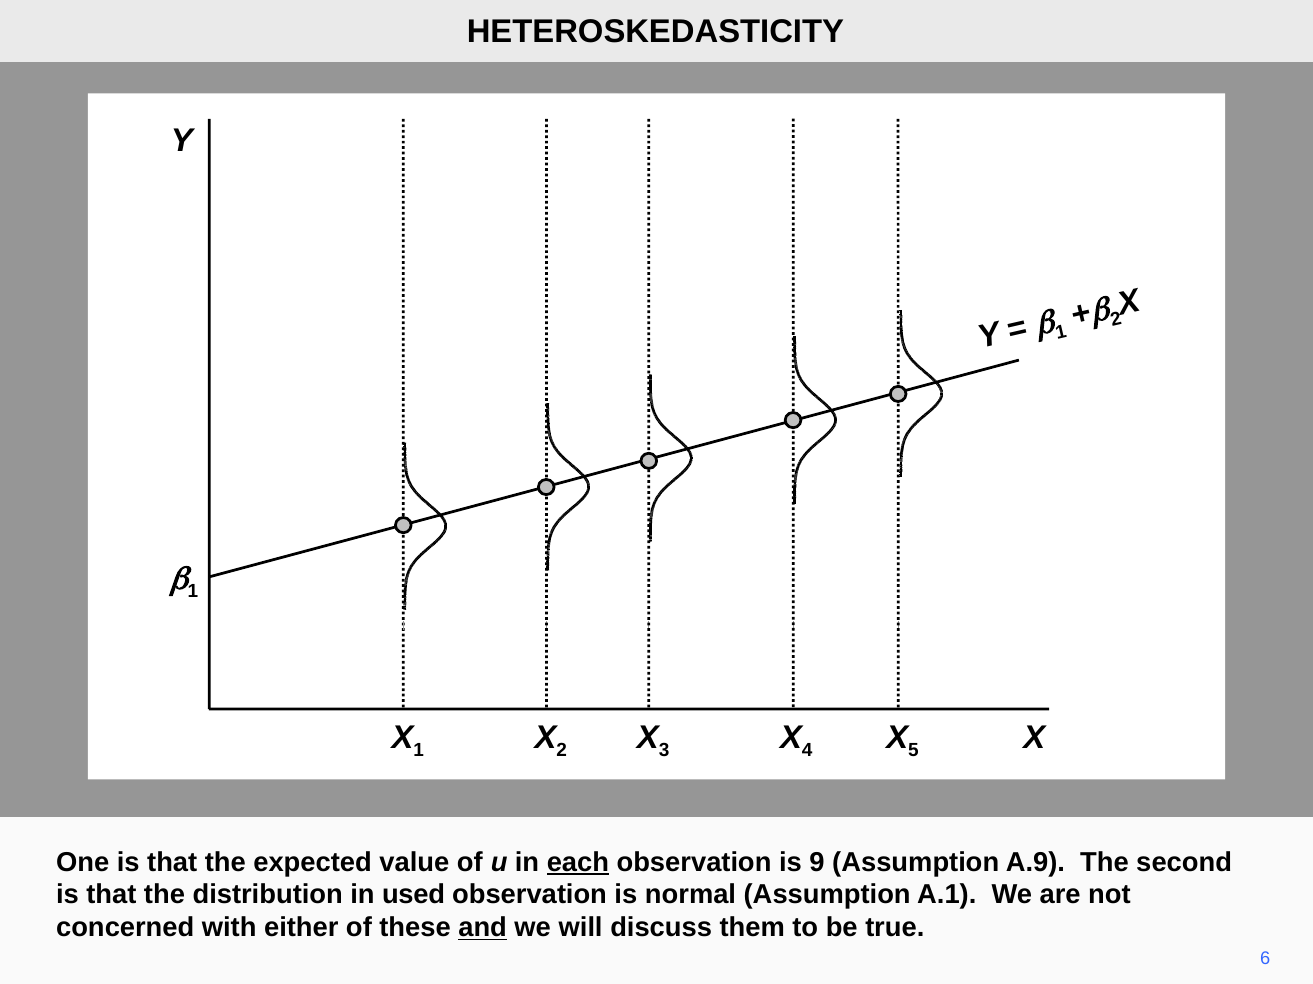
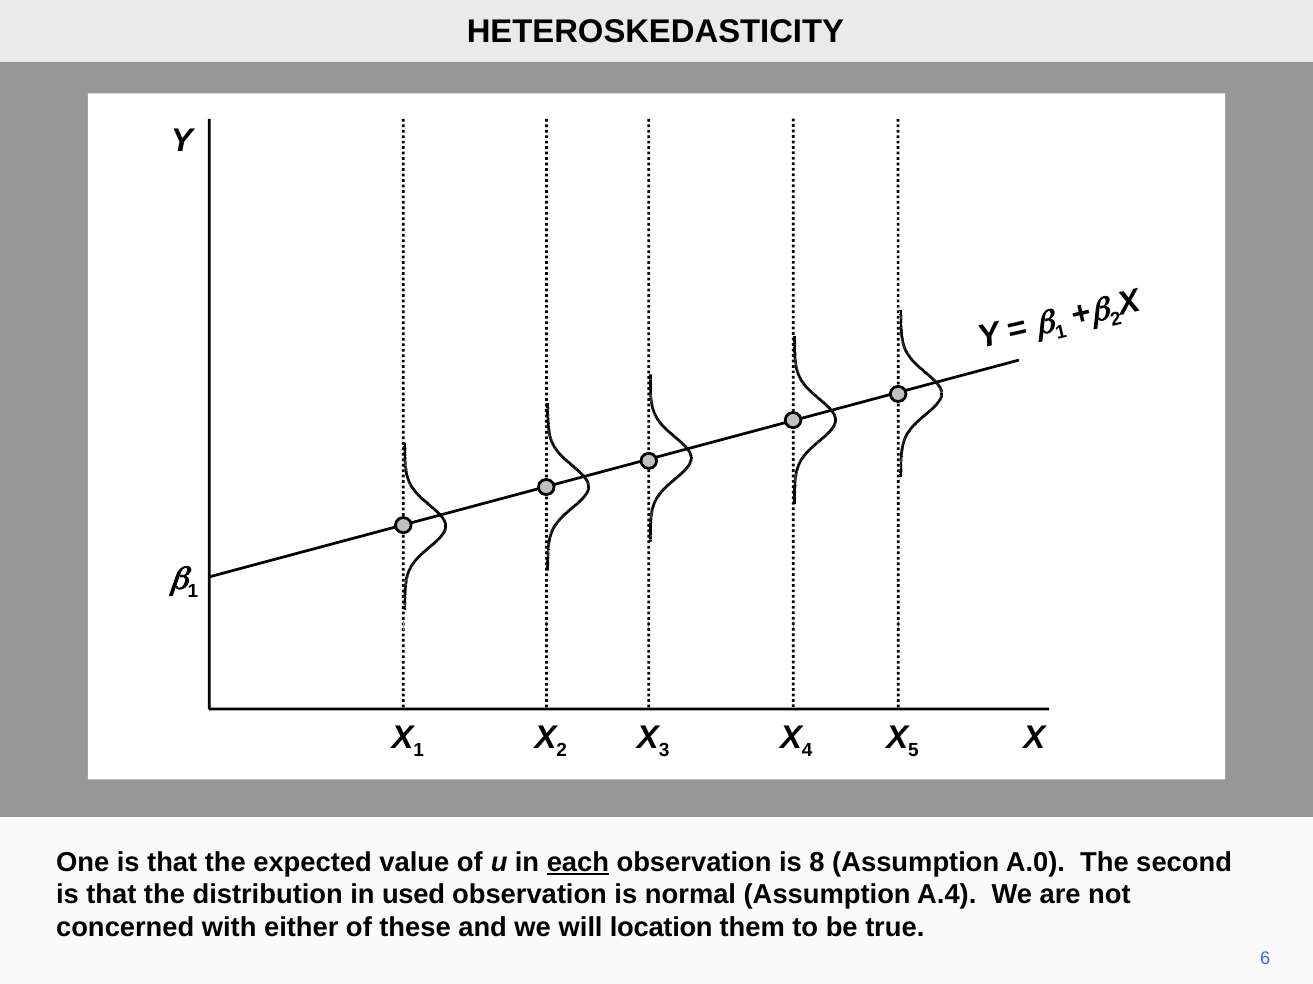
9: 9 -> 8 (817, 863)
A.9: A.9 -> A.0 (1035, 863)
A.1: A.1 -> A.4 (947, 896)
and underline: present -> none (483, 928)
discuss: discuss -> location (661, 928)
